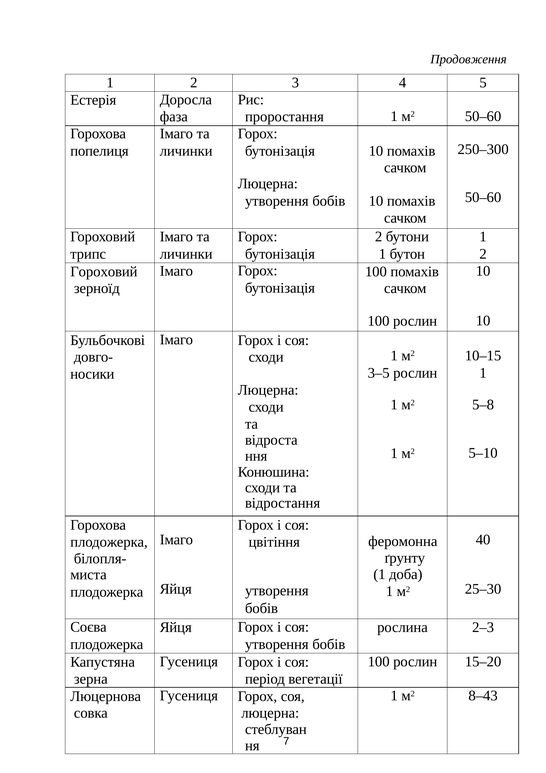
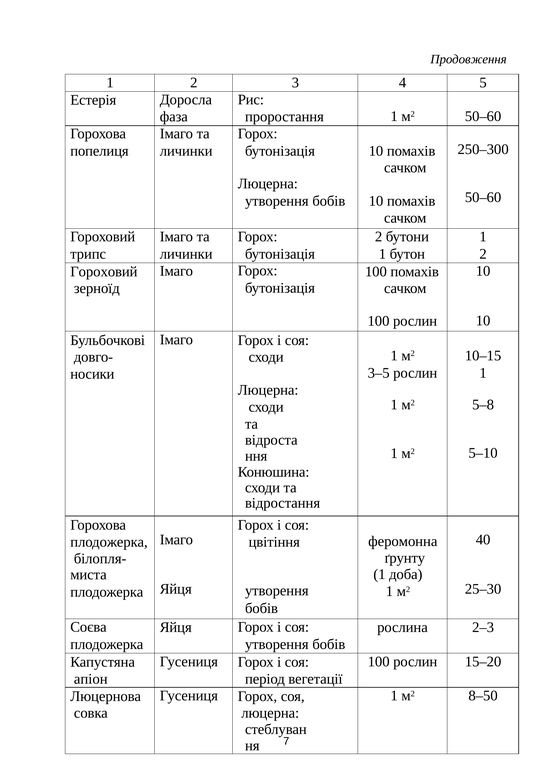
зерна: зерна -> апіон (91, 679)
8–43: 8–43 -> 8–50 (483, 696)
